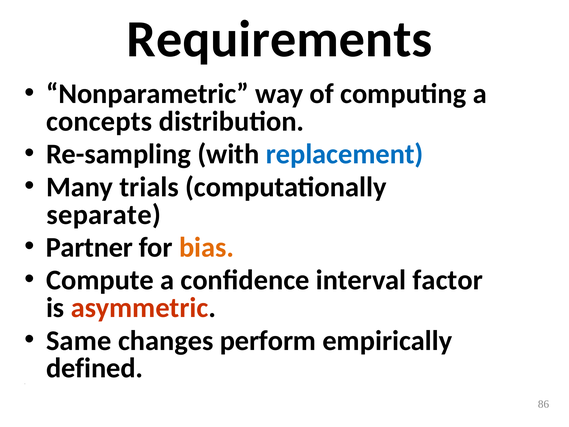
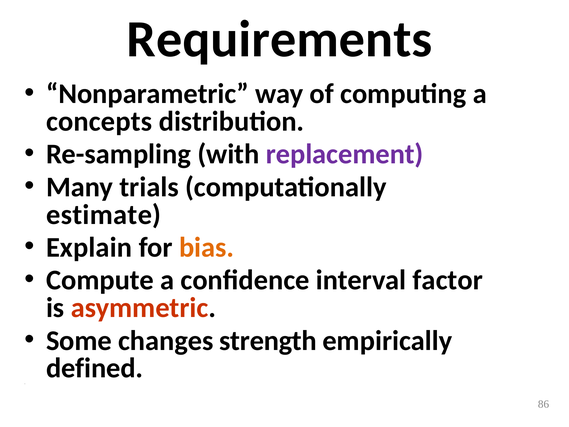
replacement colour: blue -> purple (345, 154)
separate: separate -> estimate (104, 215)
Partner: Partner -> Explain (89, 247)
Same: Same -> Some (79, 340)
perform: perform -> strength (268, 340)
